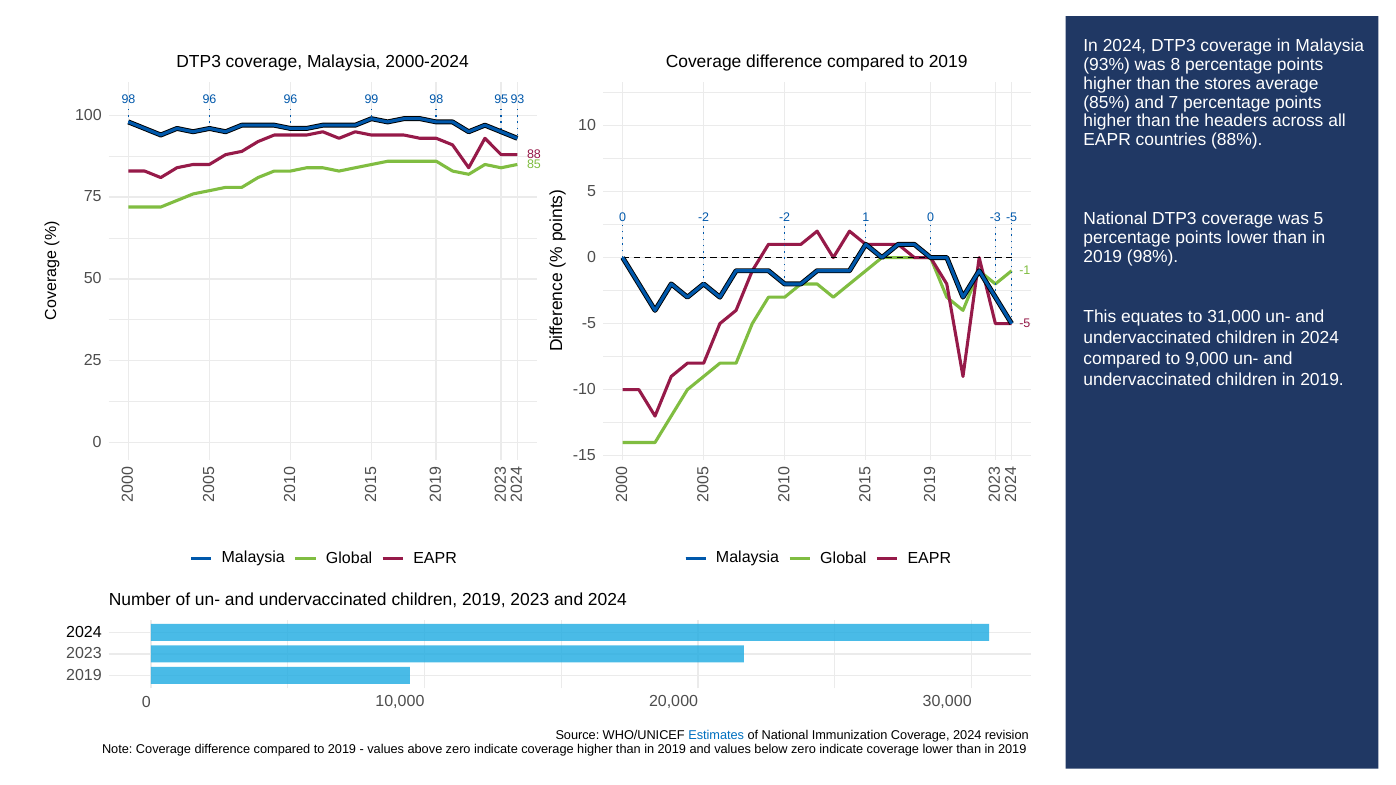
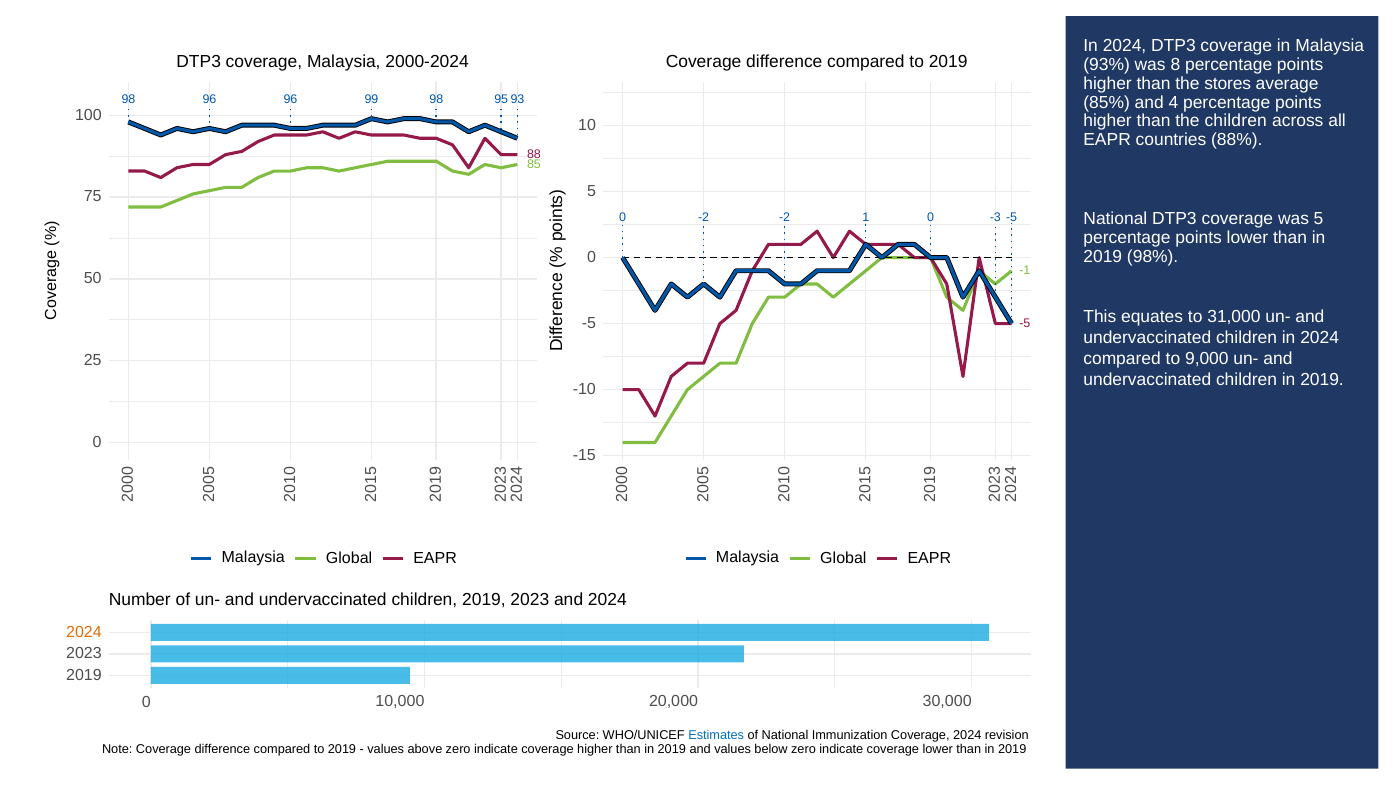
and 7: 7 -> 4 (1173, 102)
the headers: headers -> children (1236, 121)
2024 colour: black -> orange (84, 632)
